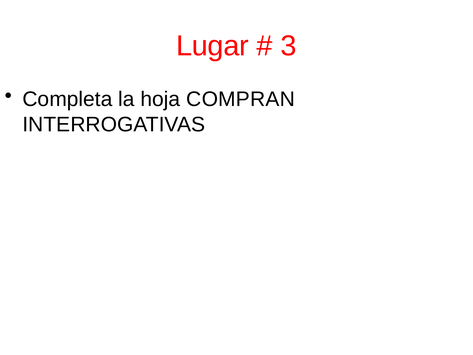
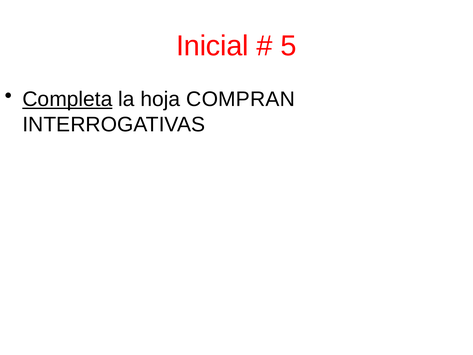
Lugar: Lugar -> Inicial (212, 46)
3: 3 -> 5 (289, 46)
Completa underline: none -> present (67, 99)
